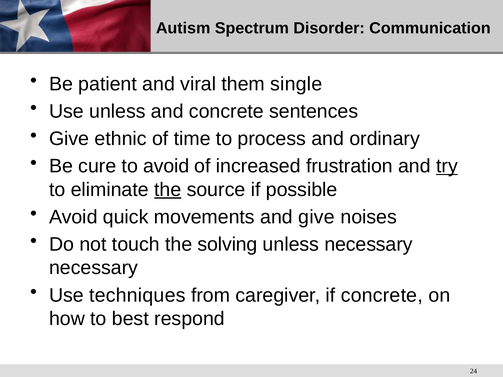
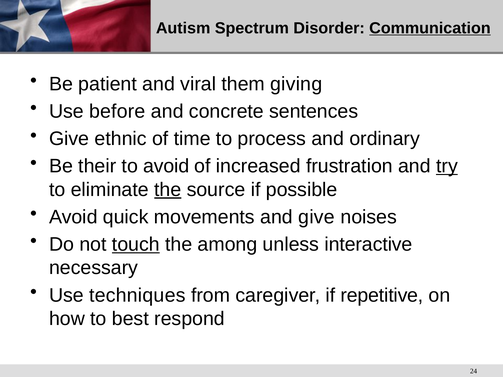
Communication underline: none -> present (430, 28)
single: single -> giving (296, 84)
Use unless: unless -> before (117, 111)
cure: cure -> their (97, 166)
touch underline: none -> present (136, 245)
solving: solving -> among (227, 245)
unless necessary: necessary -> interactive (368, 245)
if concrete: concrete -> repetitive (382, 295)
